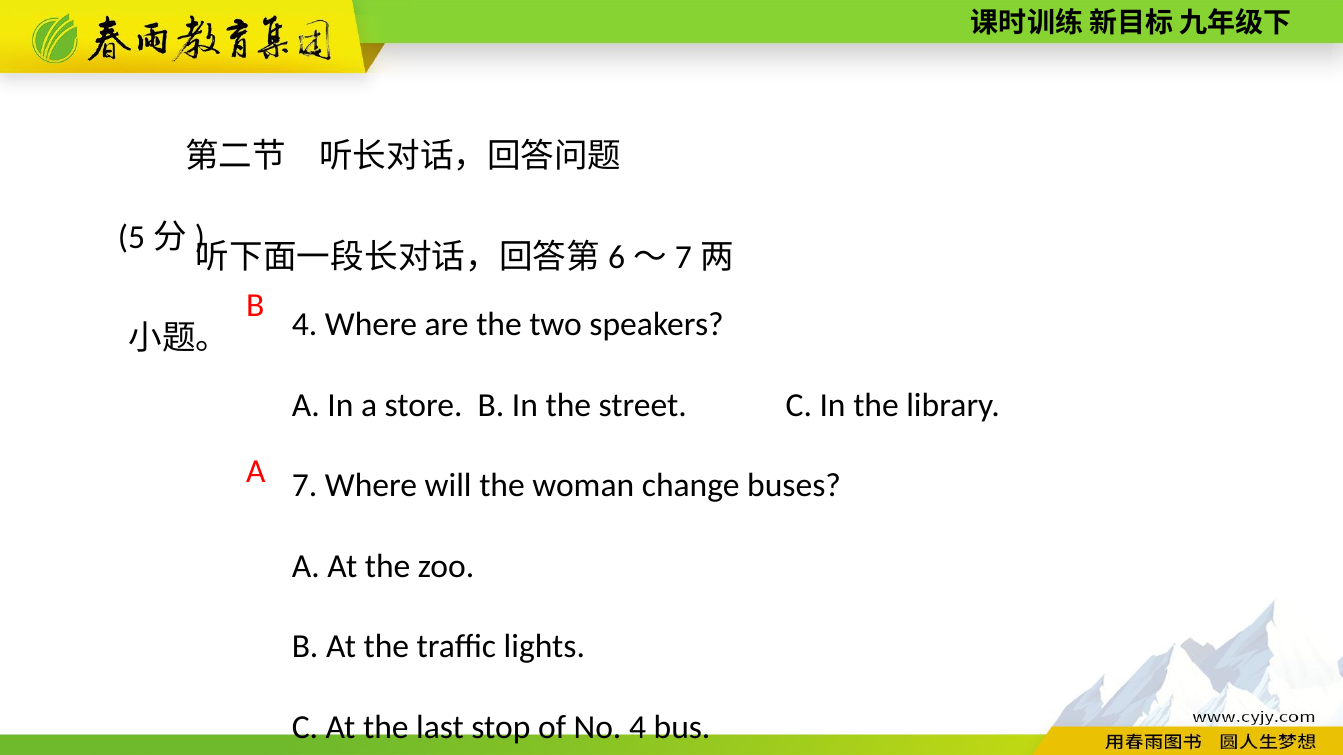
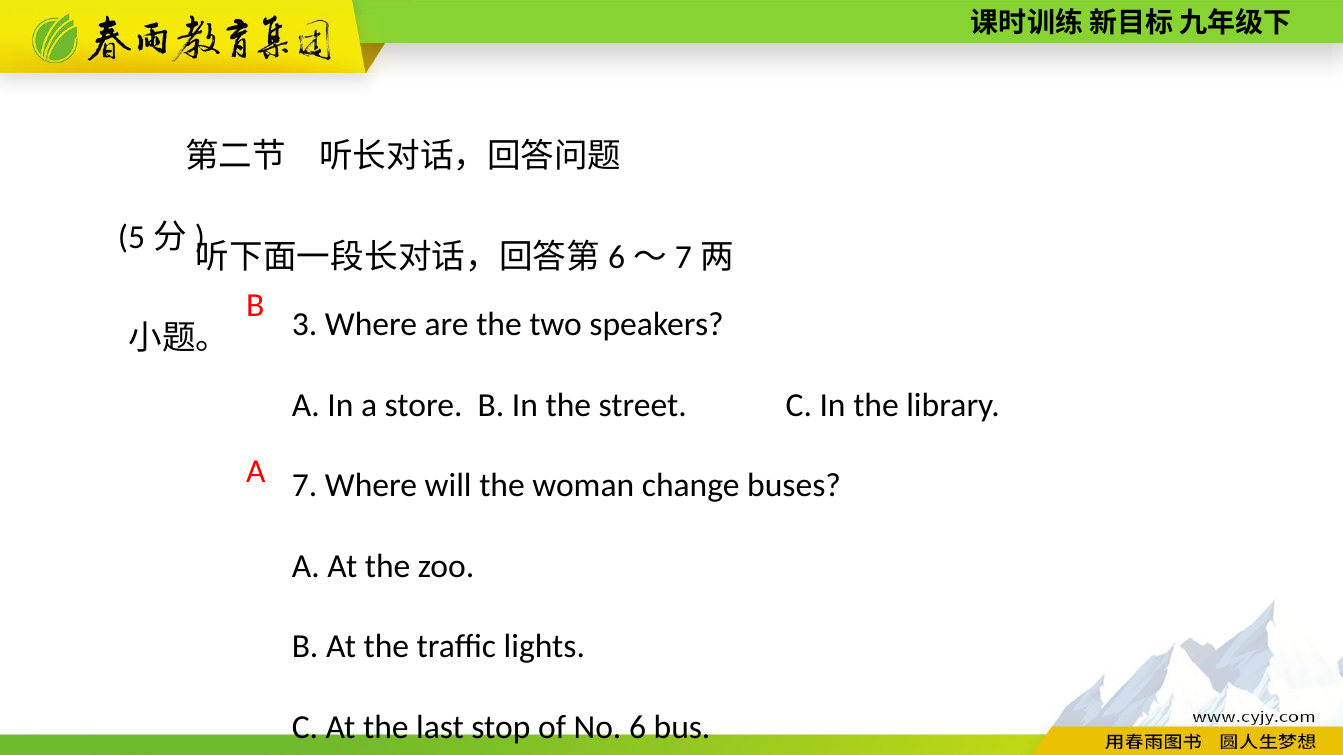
4: 4 -> 3 (305, 325)
No 4: 4 -> 6 (638, 728)
